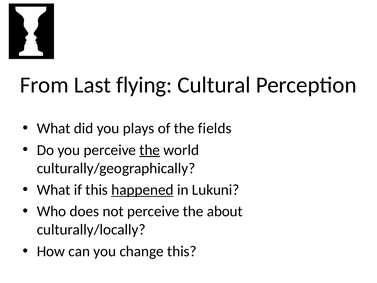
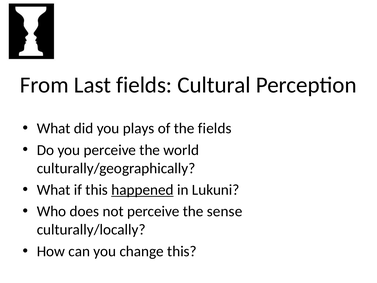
Last flying: flying -> fields (144, 85)
the underline: present -> none (150, 150)
about: about -> sense (225, 211)
